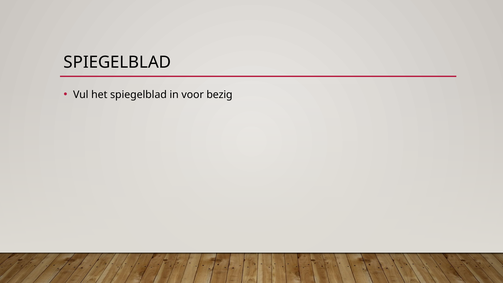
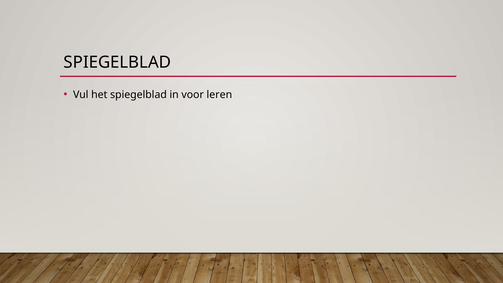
bezig: bezig -> leren (219, 95)
